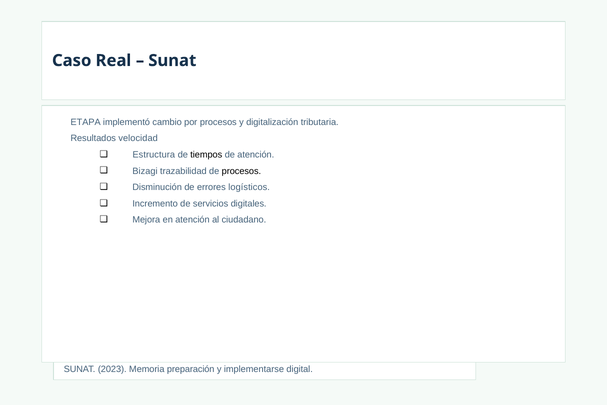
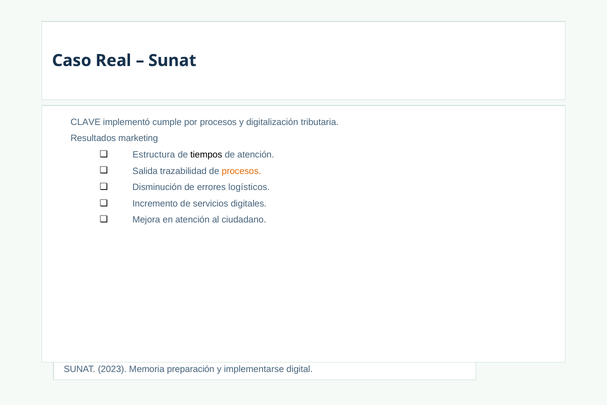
ETAPA: ETAPA -> CLAVE (86, 122)
cambio: cambio -> cumple (167, 122)
velocidad: velocidad -> marketing (138, 138)
Bizagi: Bizagi -> Salida (145, 171)
procesos colour: black -> orange (241, 171)
